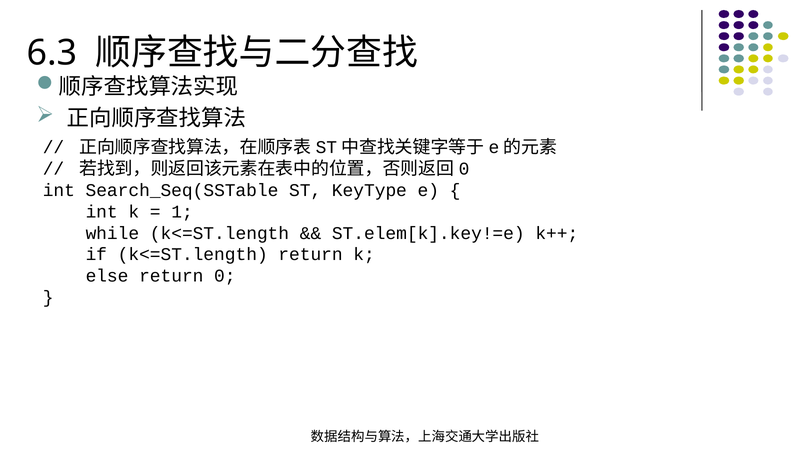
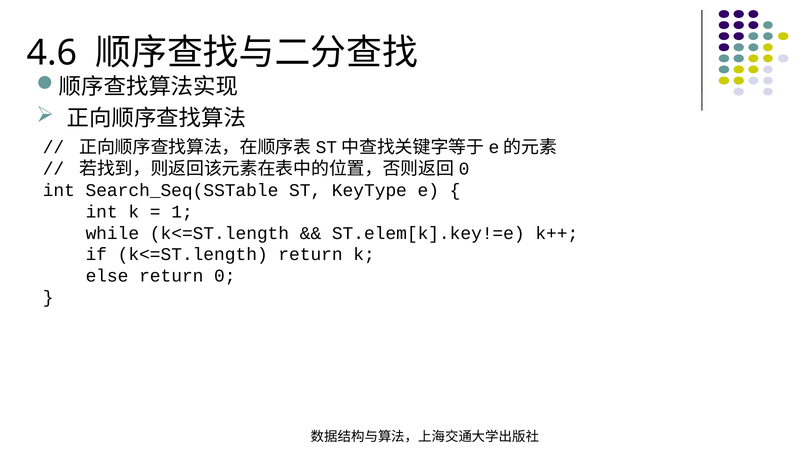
6.3: 6.3 -> 4.6 (52, 53)
